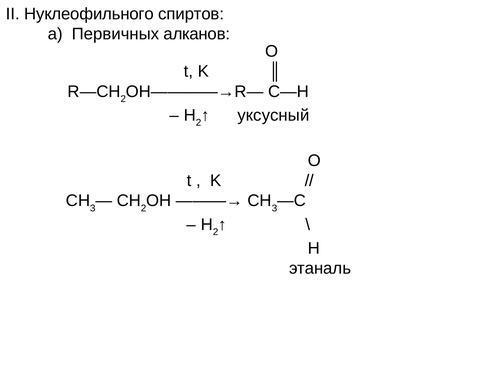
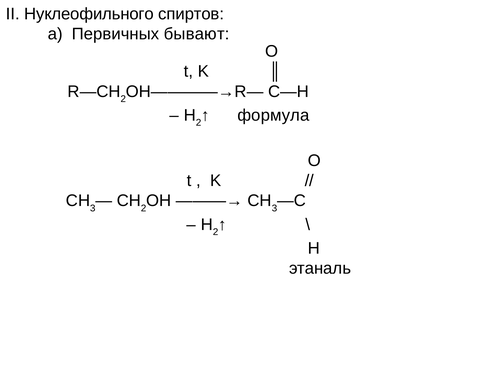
алканов: алканов -> бывают (197, 34)
уксусный: уксусный -> формула (273, 115)
